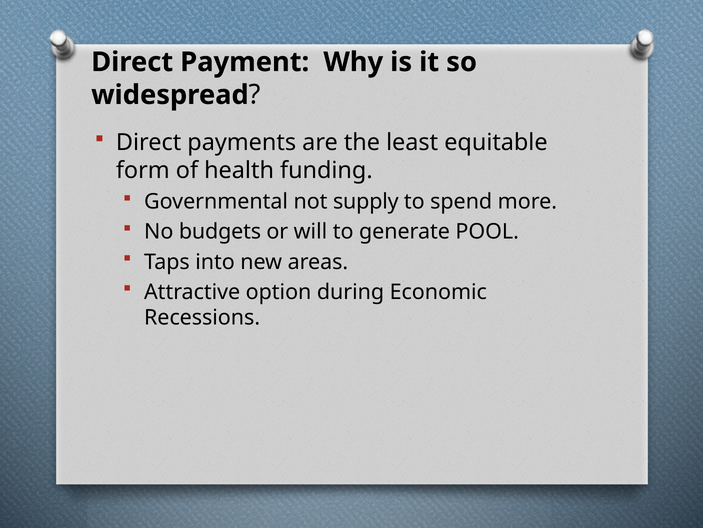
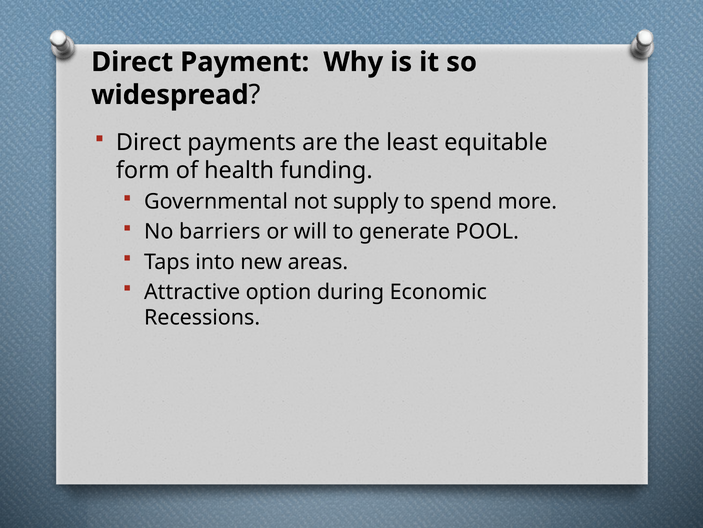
budgets: budgets -> barriers (220, 232)
